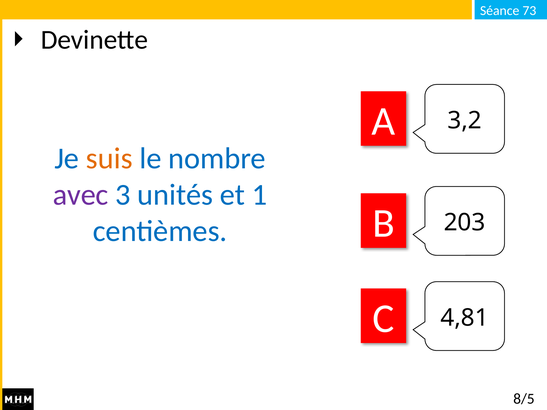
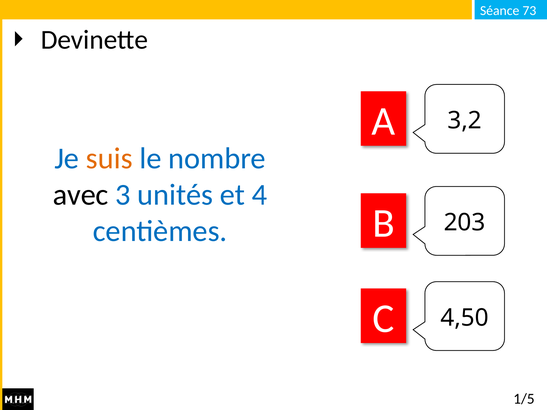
avec colour: purple -> black (81, 195)
1: 1 -> 4 (259, 195)
4,81: 4,81 -> 4,50 (465, 318)
8/5: 8/5 -> 1/5 (524, 399)
